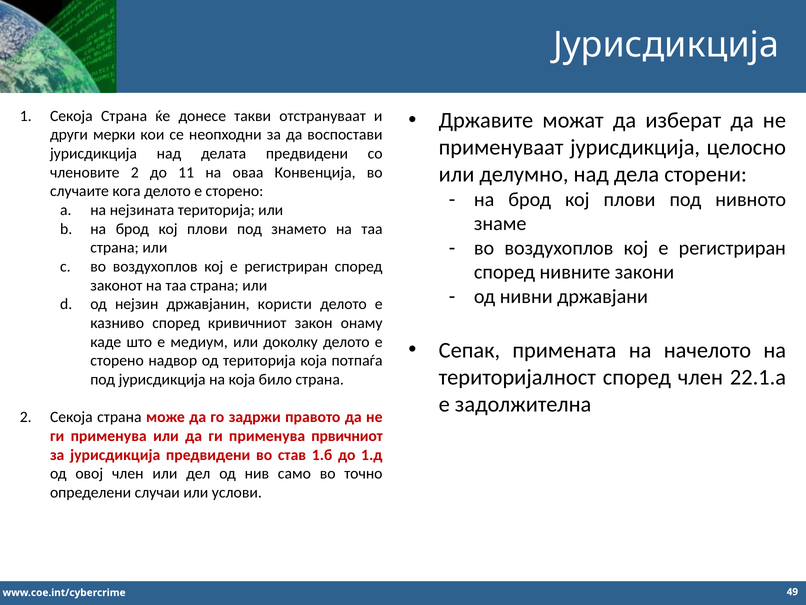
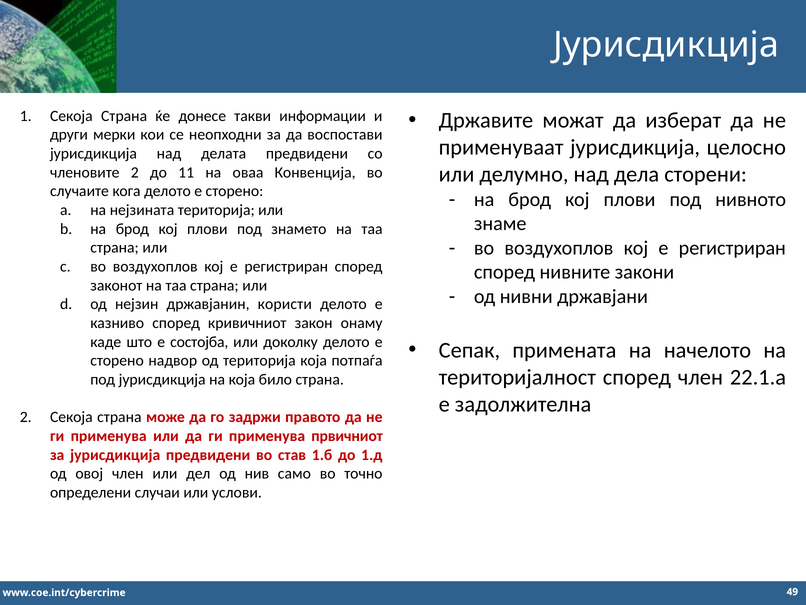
отстрануваат: отстрануваат -> информации (323, 116)
медиум: медиум -> состојба (199, 342)
